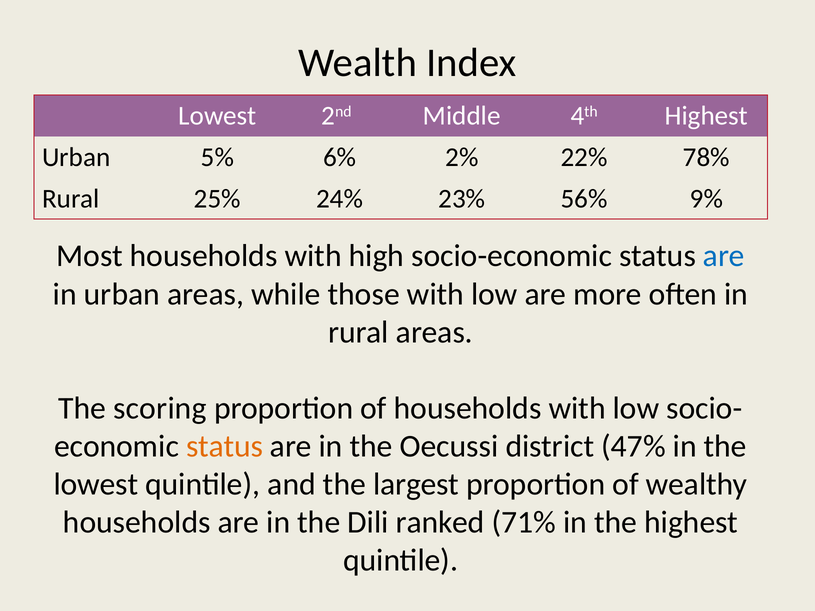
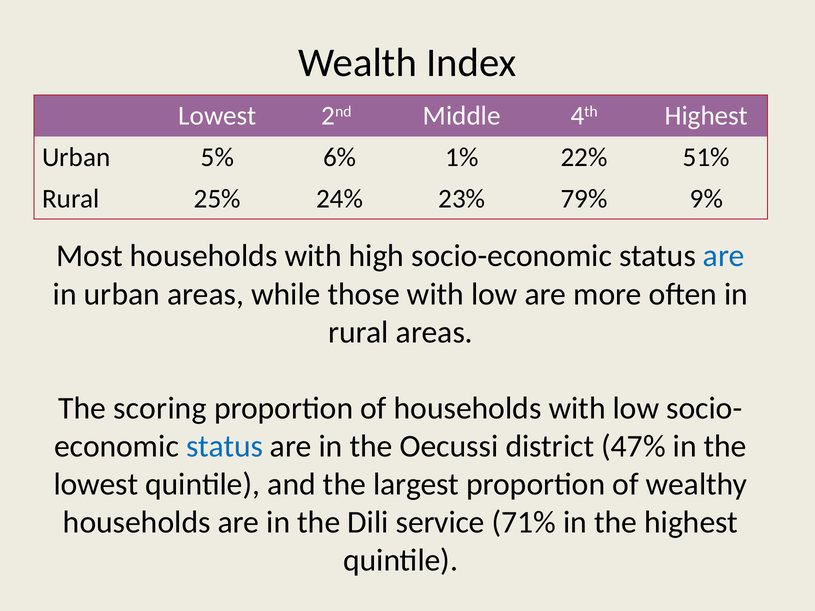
2%: 2% -> 1% (462, 157)
78%: 78% -> 51% (706, 157)
56%: 56% -> 79% (584, 199)
status colour: orange -> blue (225, 446)
ranked: ranked -> service (440, 523)
